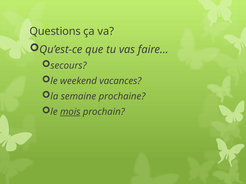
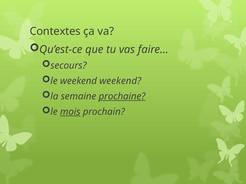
Questions: Questions -> Contextes (55, 31)
weekend vacances: vacances -> weekend (120, 81)
prochaine underline: none -> present (122, 97)
